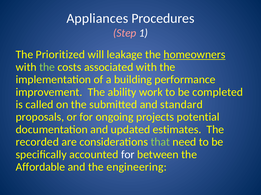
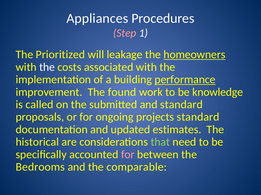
the colour: light green -> white (47, 67)
performance underline: none -> present (185, 80)
ability: ability -> found (122, 92)
completed: completed -> knowledge (218, 92)
projects potential: potential -> standard (198, 117)
recorded: recorded -> historical (37, 143)
for colour: white -> pink (128, 155)
Affordable: Affordable -> Bedrooms (40, 168)
engineering: engineering -> comparable (137, 168)
